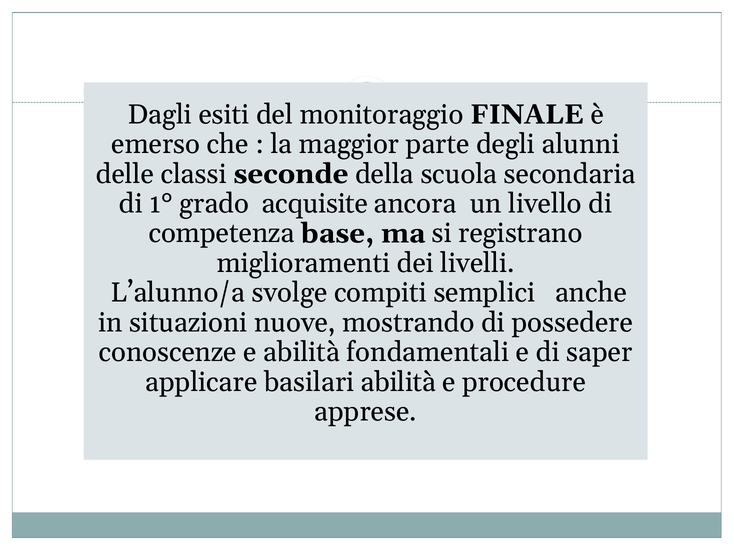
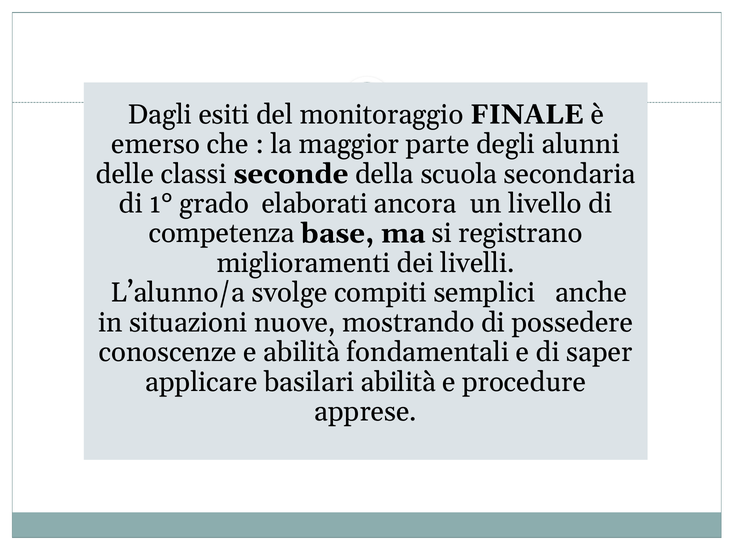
acquisite: acquisite -> elaborati (315, 204)
